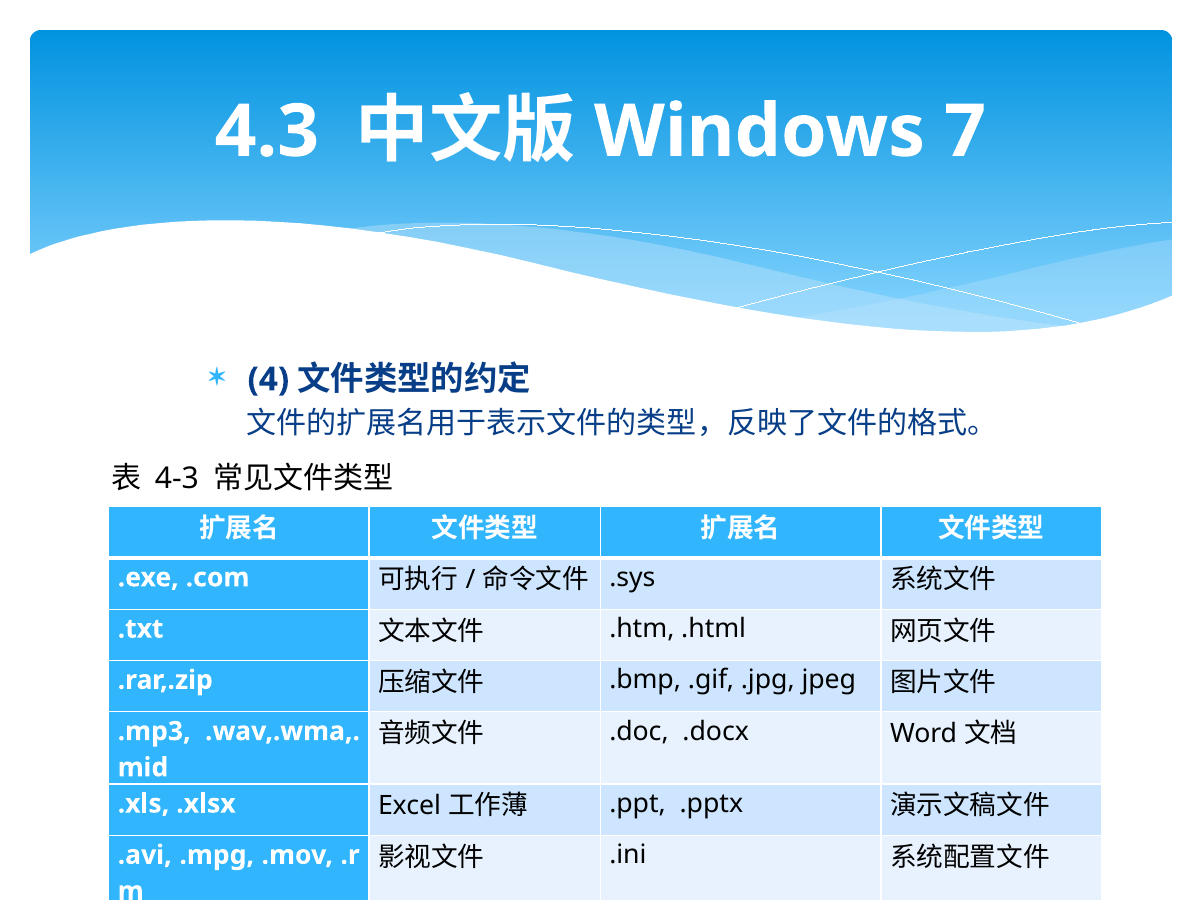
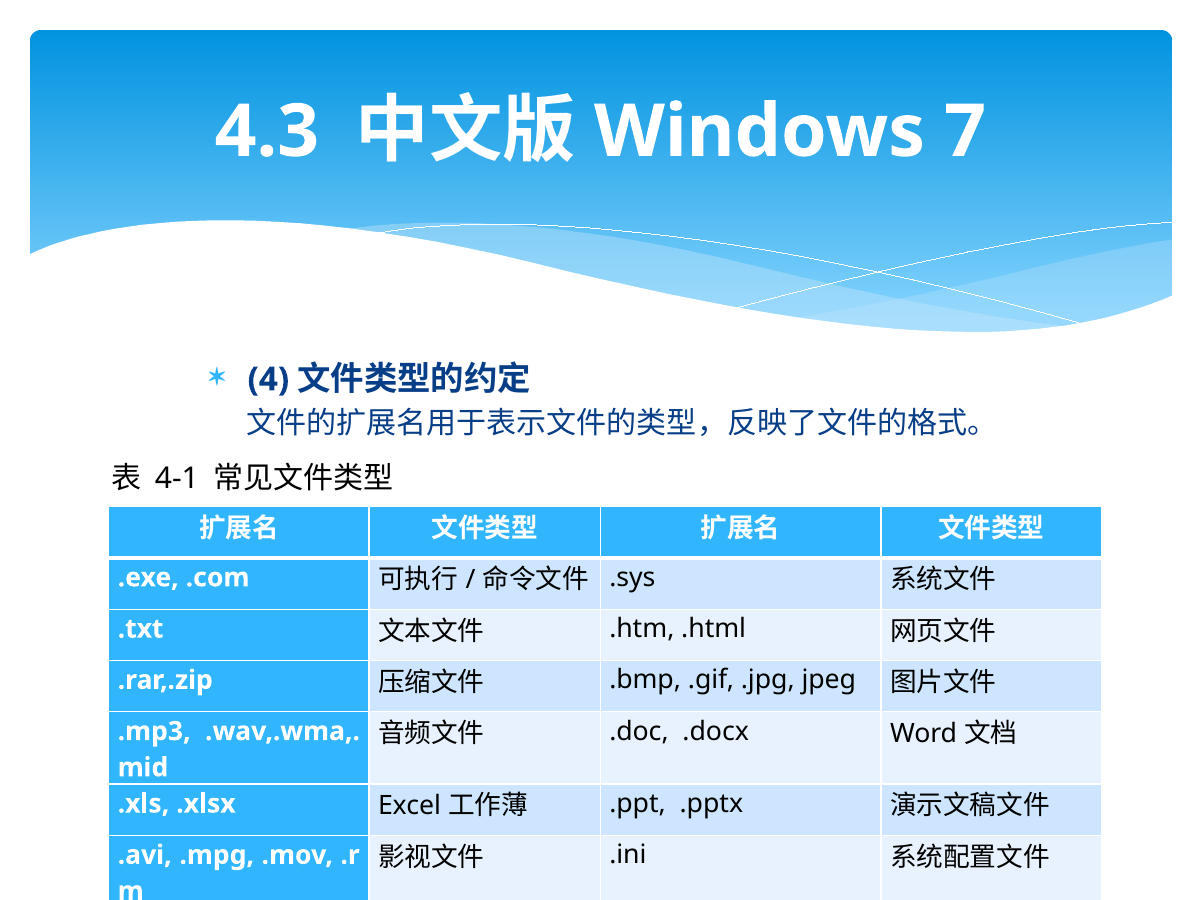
4-3: 4-3 -> 4-1 (177, 479)
